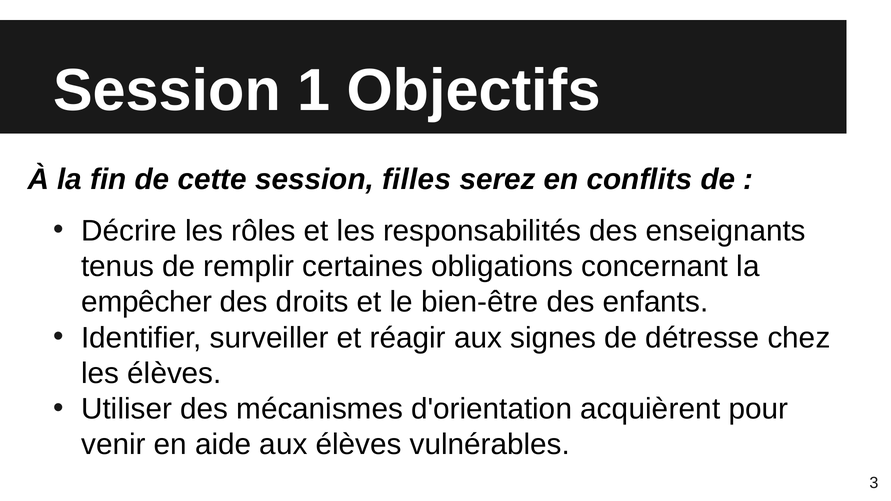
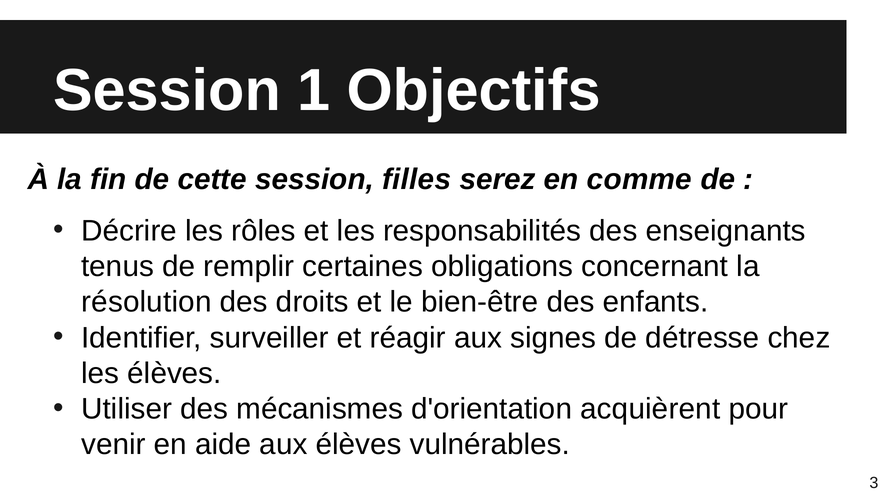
conflits: conflits -> comme (639, 179)
empêcher: empêcher -> résolution (146, 302)
